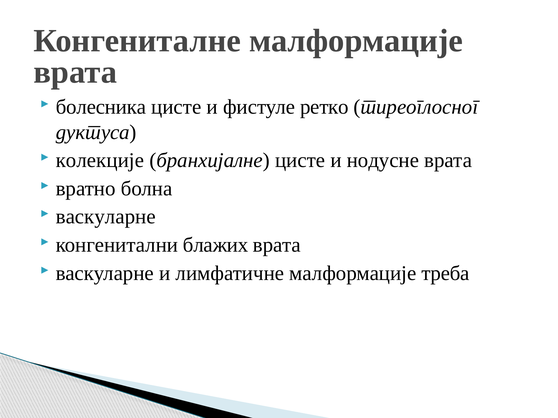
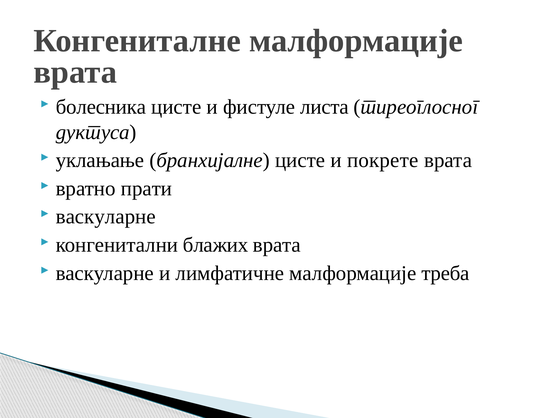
ретко: ретко -> листа (324, 107)
колекције: колекције -> уклањање (100, 161)
нодусне: нодусне -> покрете (383, 161)
болна: болна -> прати (146, 189)
